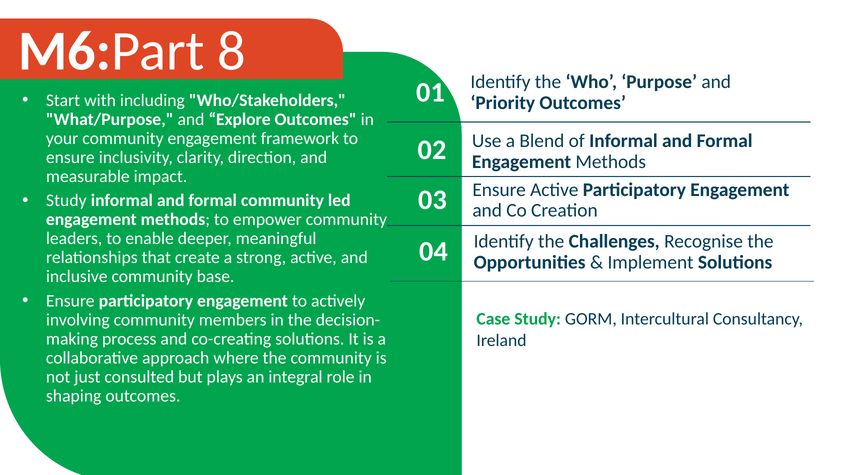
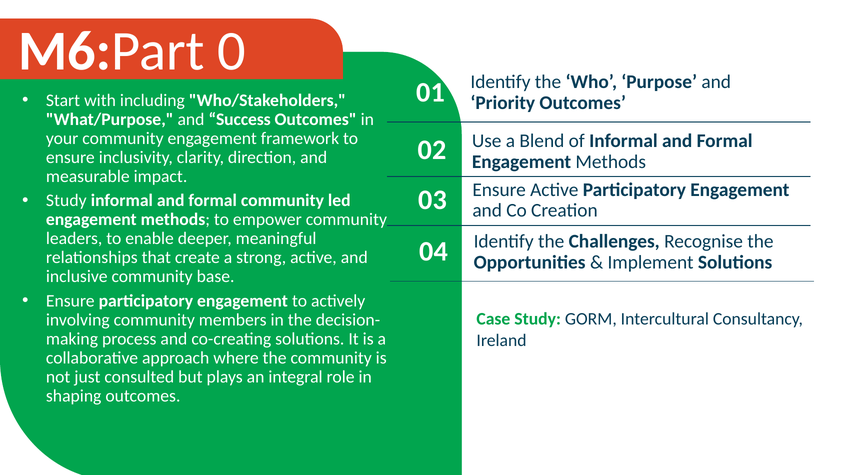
8: 8 -> 0 (232, 51)
Explore: Explore -> Success (240, 119)
